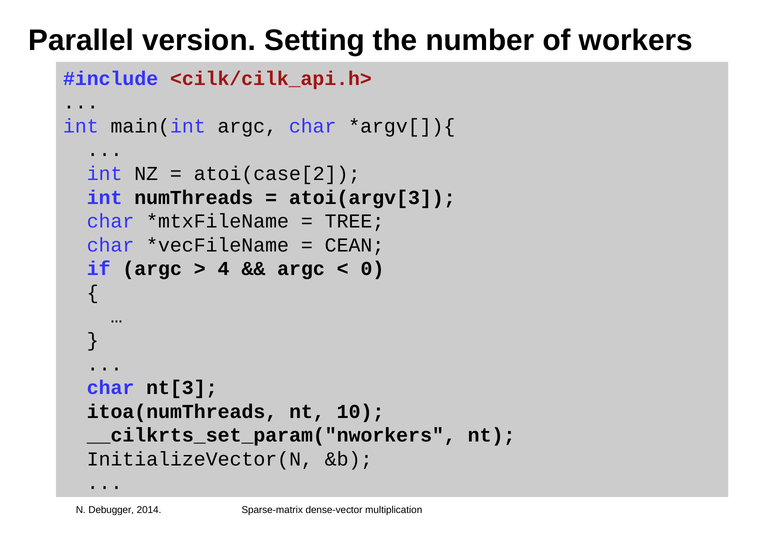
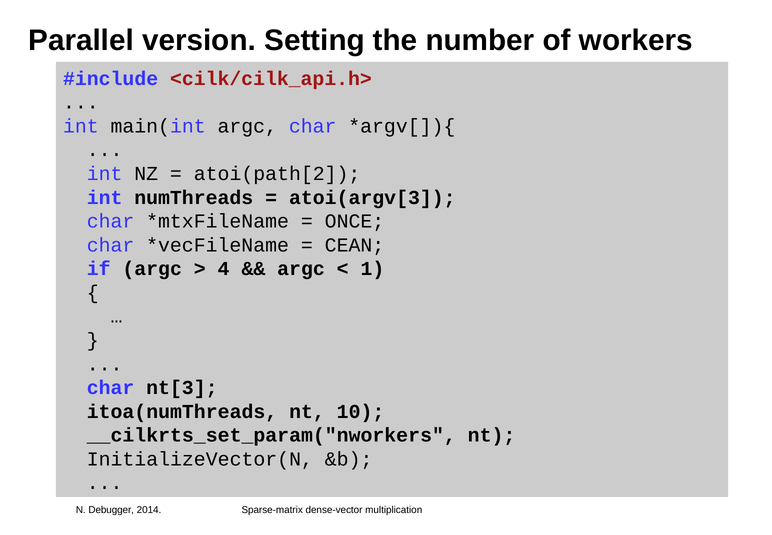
atoi(case[2: atoi(case[2 -> atoi(path[2 (277, 173)
TREE: TREE -> ONCE (354, 221)
0: 0 -> 1 (372, 269)
